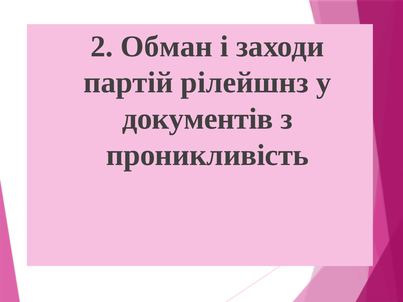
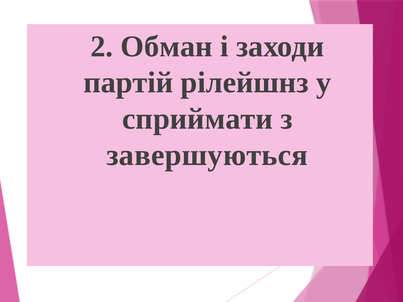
документів: документів -> сприймати (198, 119)
проникливість: проникливість -> завершуються (207, 155)
